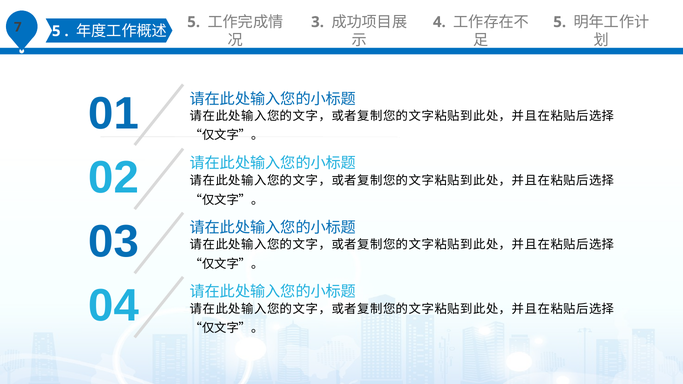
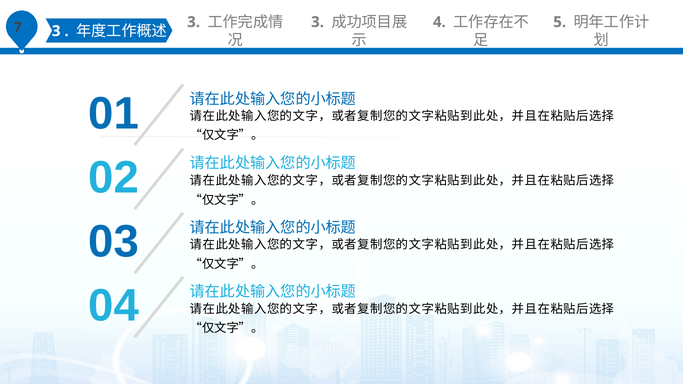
5: 5 -> 3 (56, 31)
5: 5 -> 3 (194, 22)
